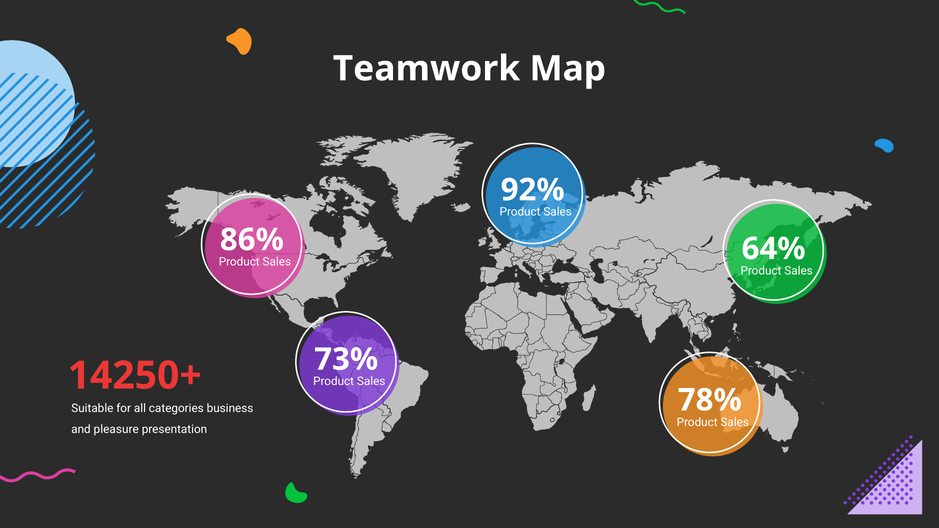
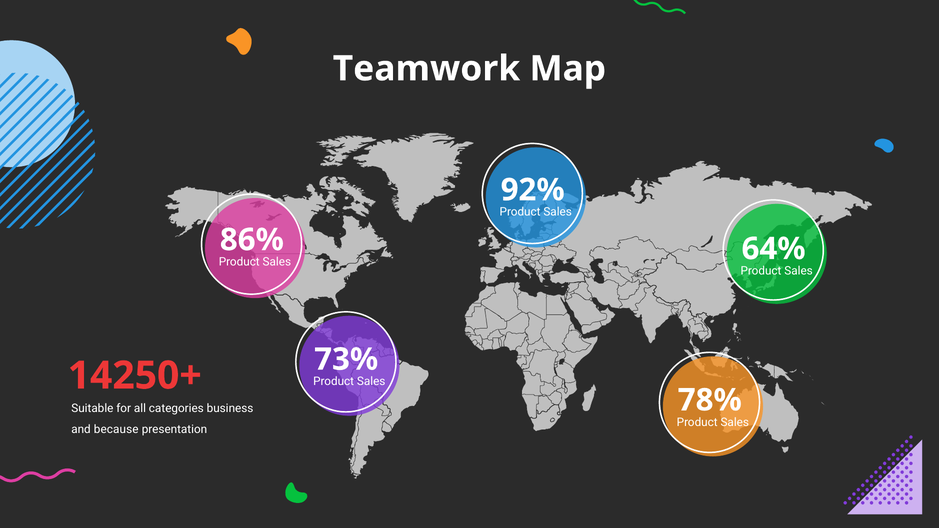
pleasure: pleasure -> because (116, 429)
